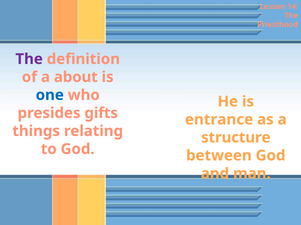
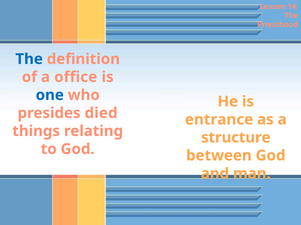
The colour: purple -> blue (29, 59)
about: about -> office (76, 77)
gifts: gifts -> died (101, 113)
